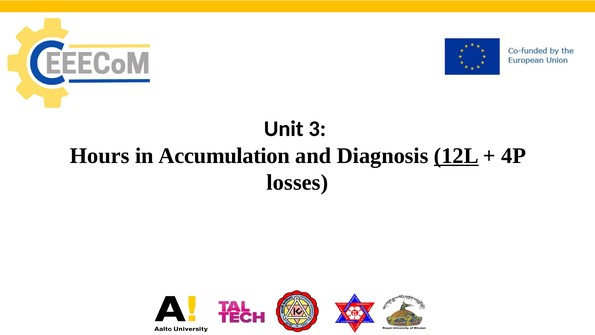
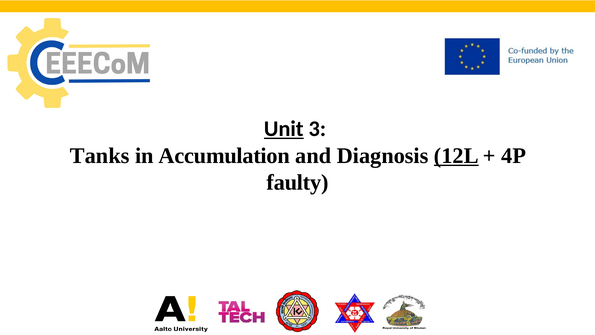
Unit underline: none -> present (284, 129)
Hours: Hours -> Tanks (100, 155)
losses: losses -> faulty (298, 182)
